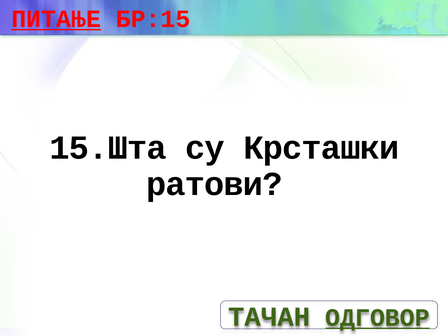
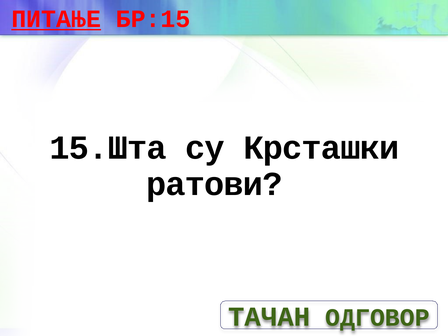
ОДГОВОР underline: present -> none (378, 318)
